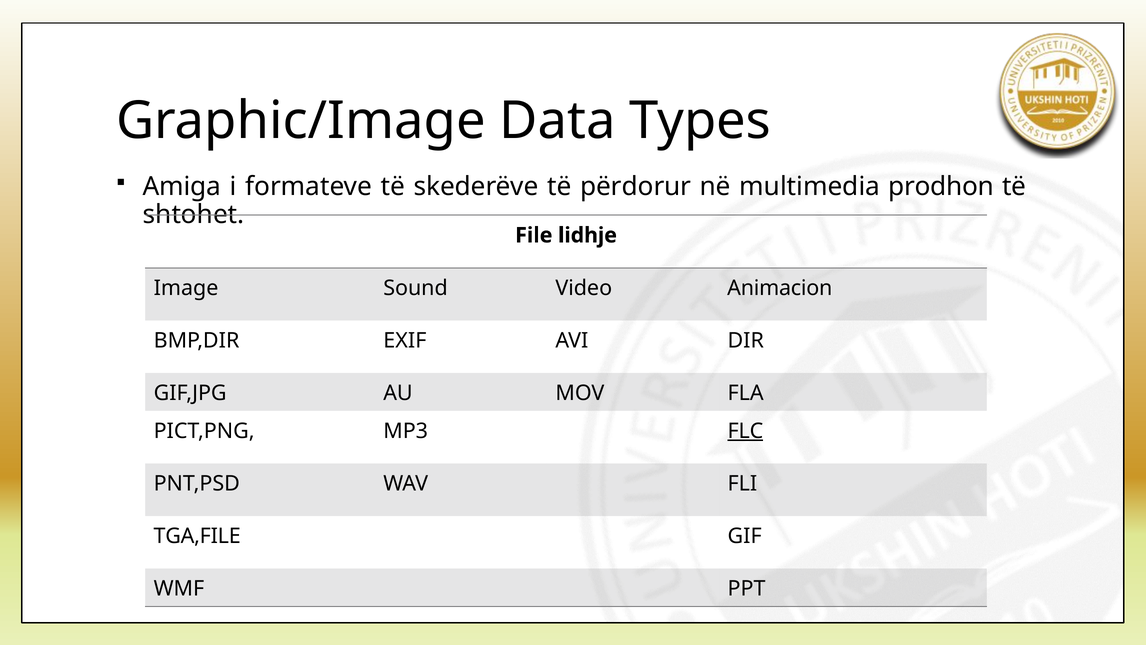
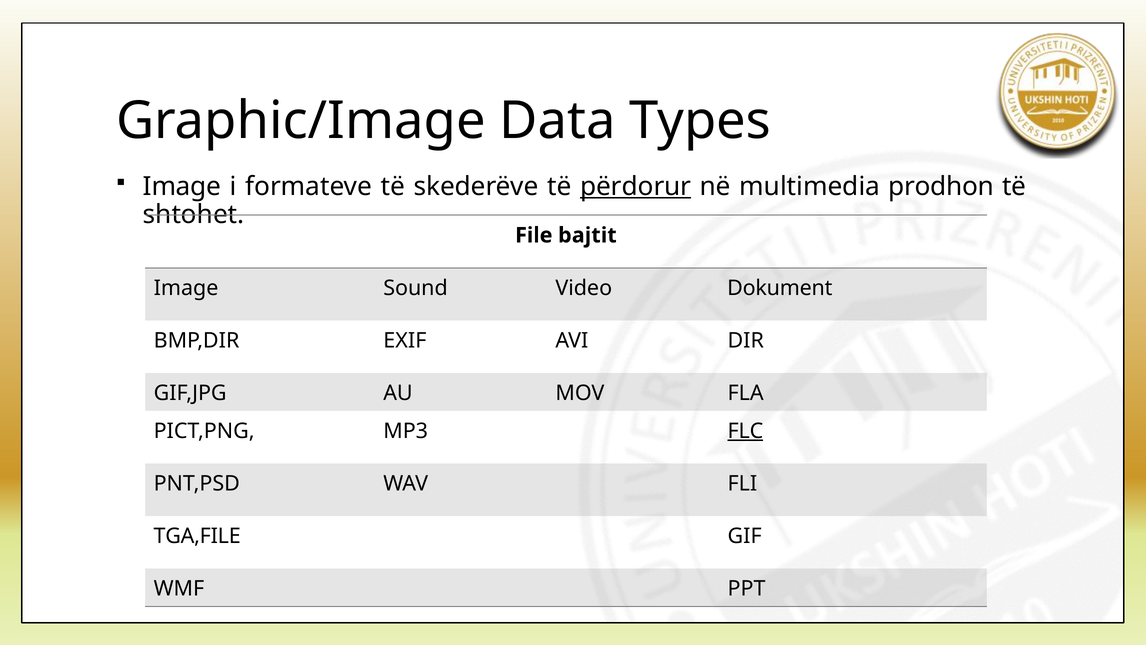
Amiga: Amiga -> Image (182, 186)
përdorur underline: none -> present (636, 186)
lidhje: lidhje -> bajtit (587, 235)
Animacion: Animacion -> Dokument (780, 288)
